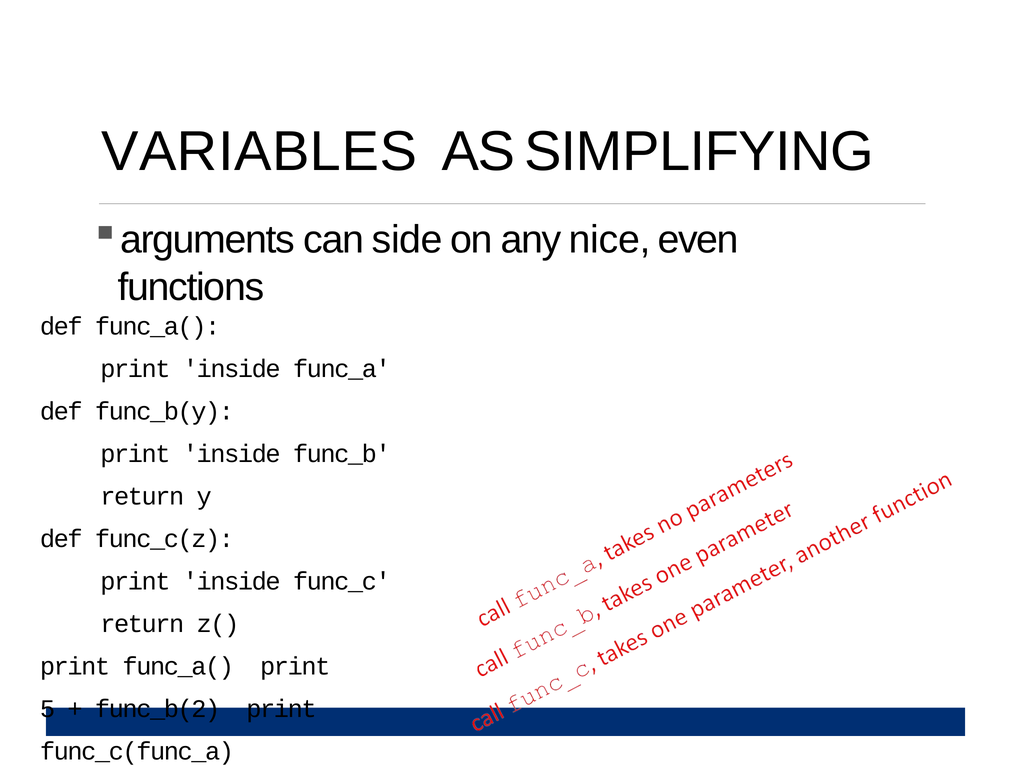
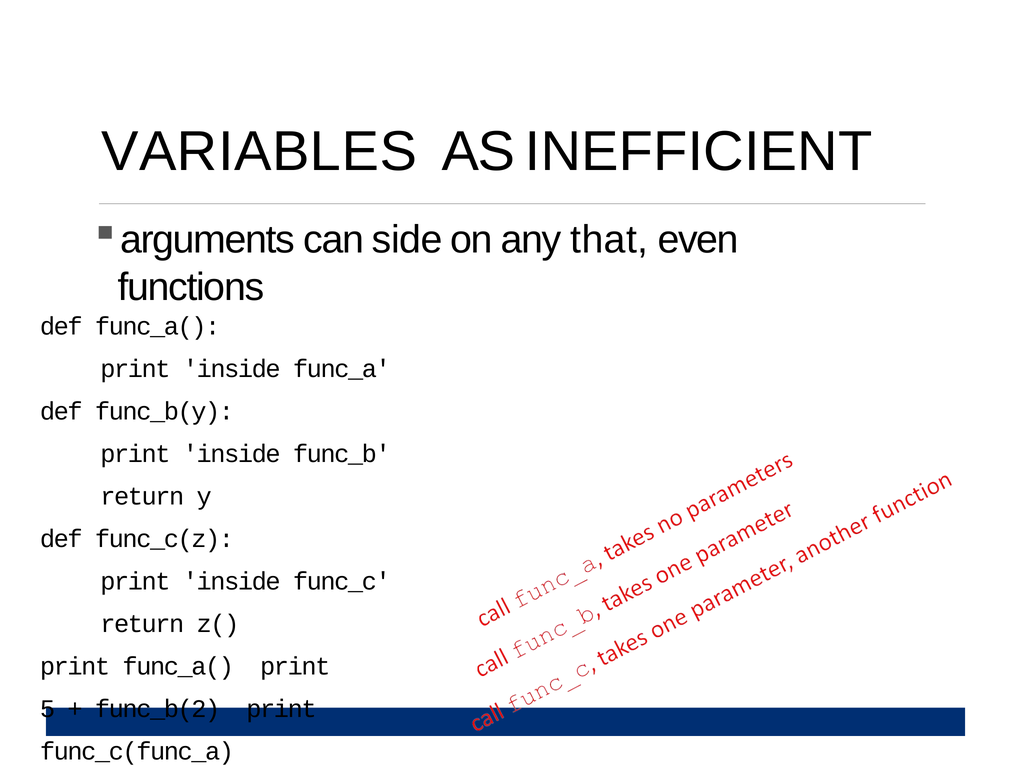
SIMPLIFYING: SIMPLIFYING -> INEFFICIENT (699, 152)
nice: nice -> that (609, 240)
